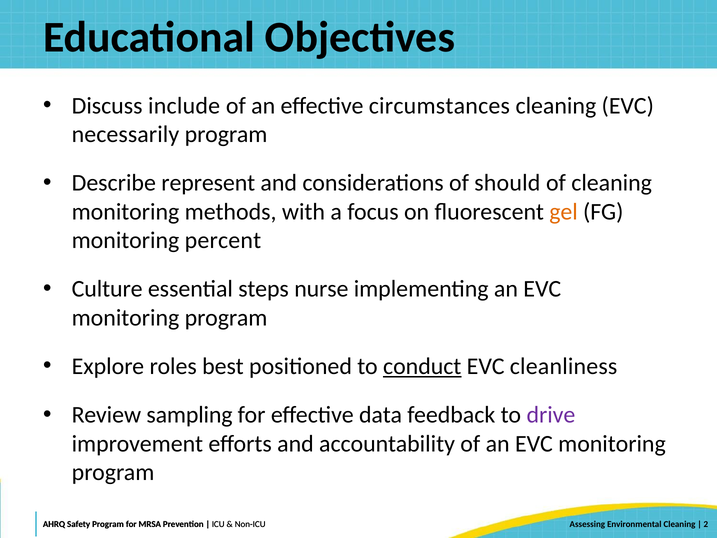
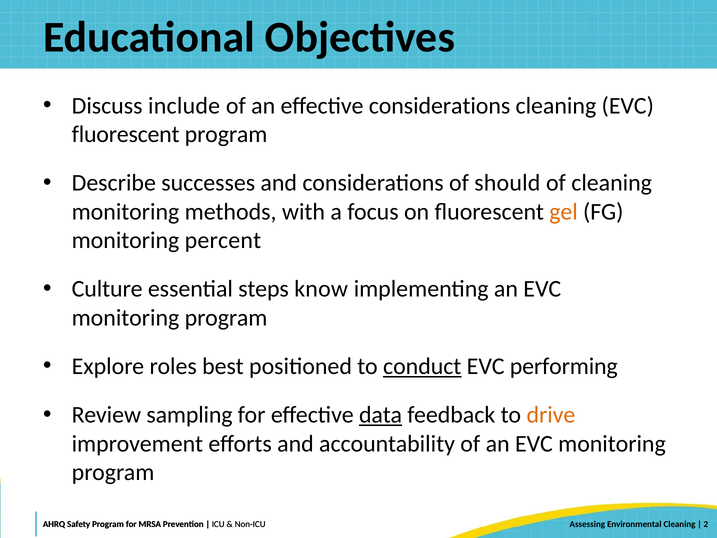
effective circumstances: circumstances -> considerations (440, 106)
necessarily: necessarily -> fluorescent (126, 134)
represent: represent -> successes (208, 183)
nurse: nurse -> know (321, 289)
cleanliness: cleanliness -> performing (564, 366)
data underline: none -> present (381, 415)
drive colour: purple -> orange (551, 415)
